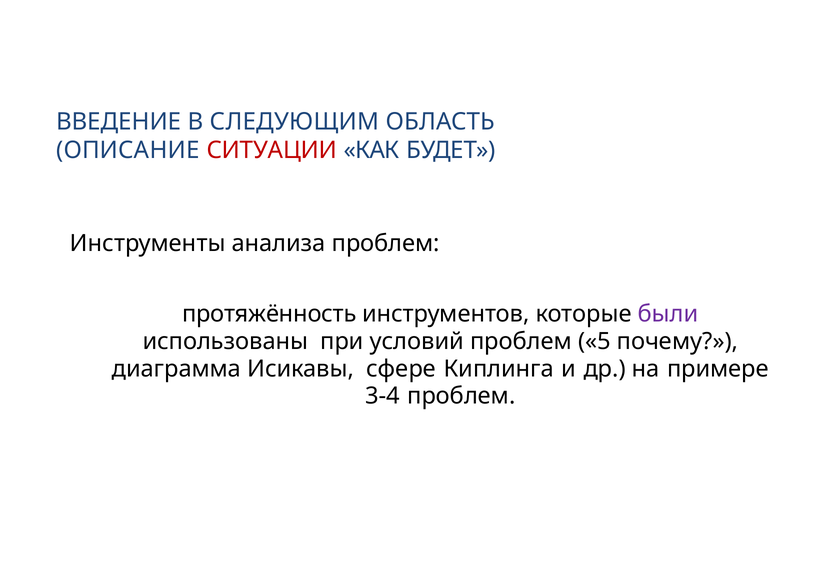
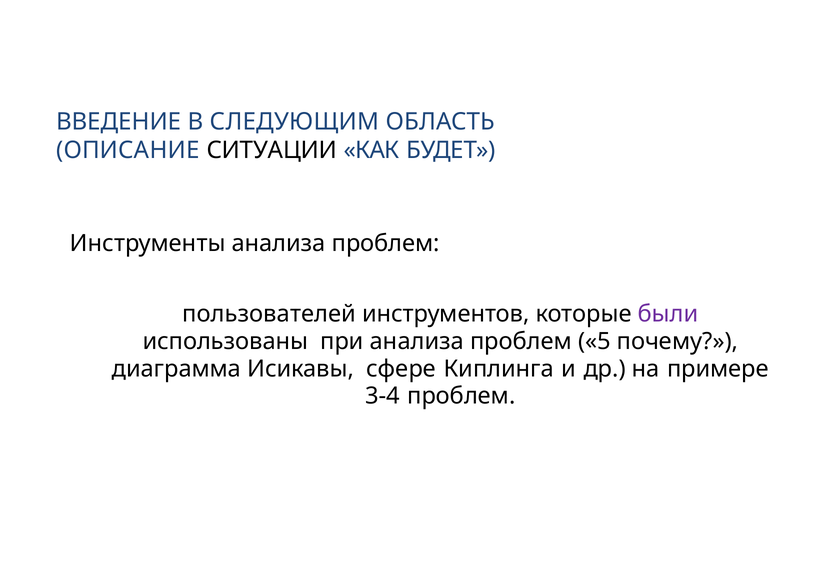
СИТУАЦИИ colour: red -> black (272, 150)
протяжённость: протяжённость -> пользователей (269, 314)
при условий: условий -> анализа (417, 341)
